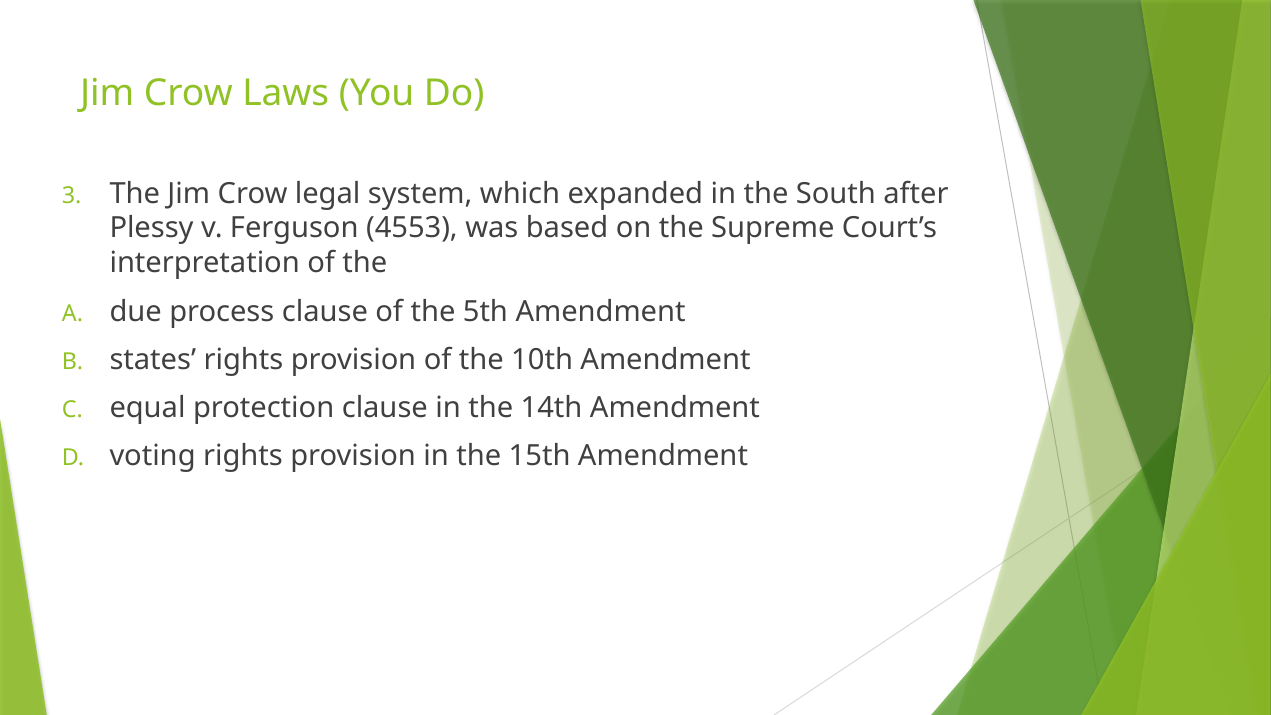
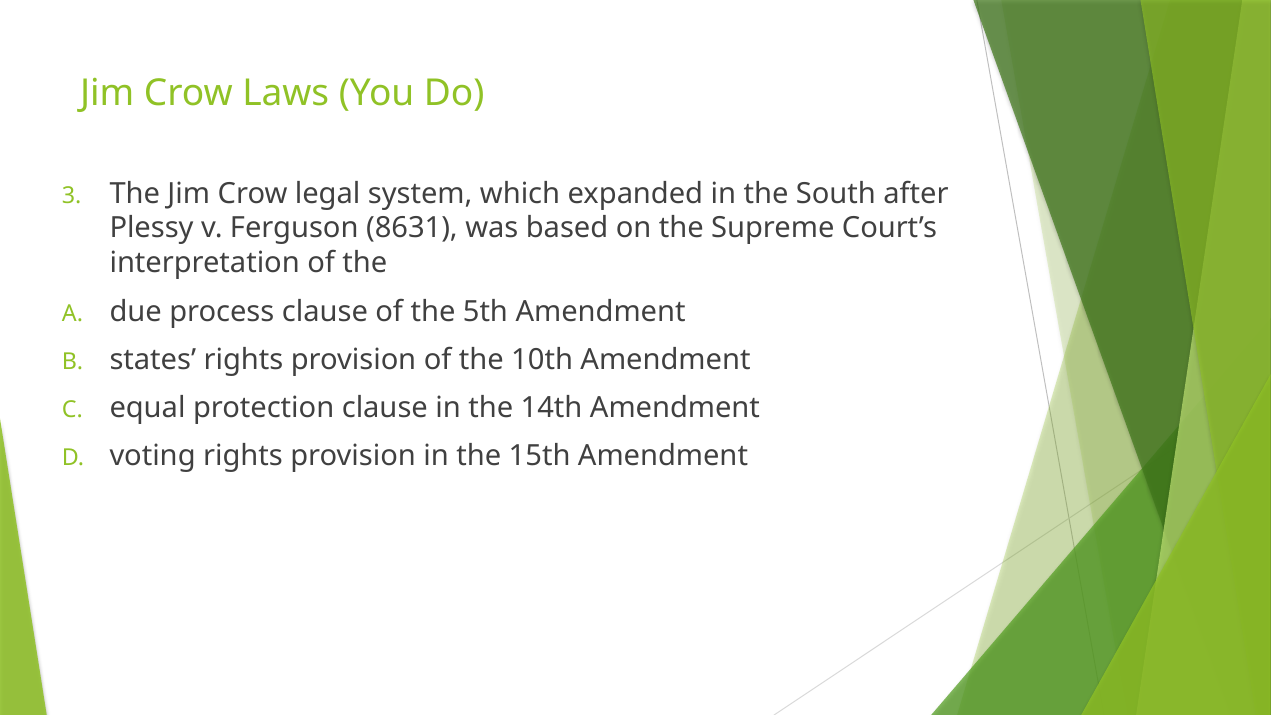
4553: 4553 -> 8631 (412, 228)
